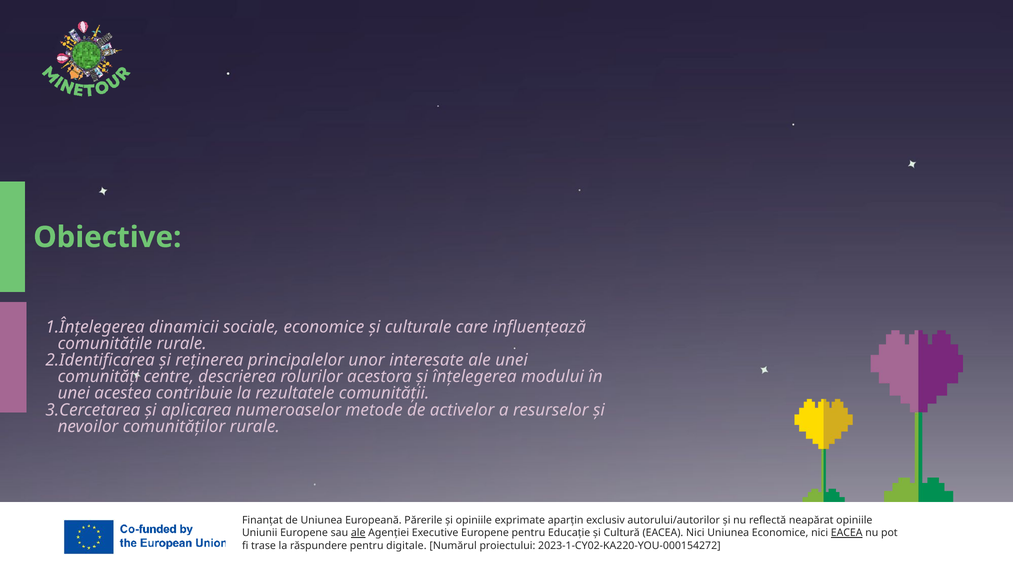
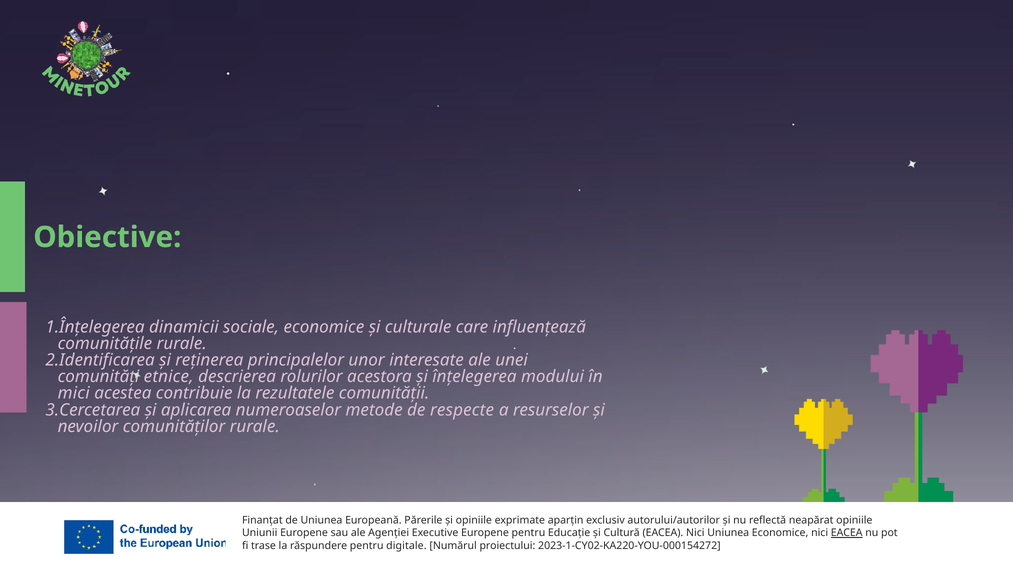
centre: centre -> etnice (169, 377)
unei: unei -> mici (74, 393)
activelor: activelor -> respecte (462, 410)
ale underline: present -> none (358, 533)
